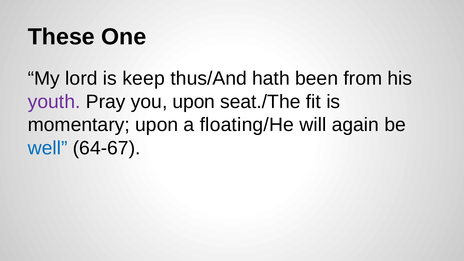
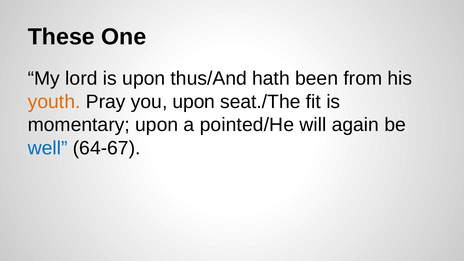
is keep: keep -> upon (144, 78)
youth colour: purple -> orange (54, 102)
floating/He: floating/He -> pointed/He (247, 125)
